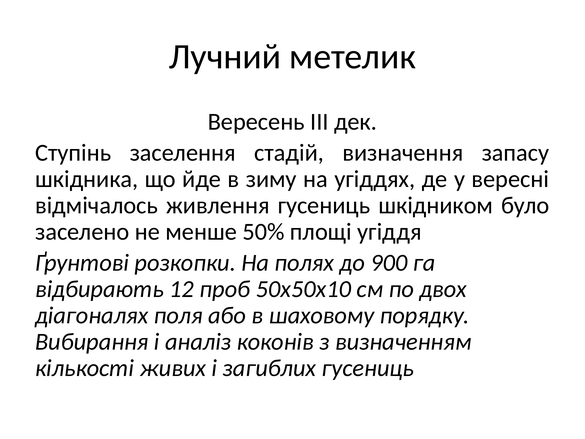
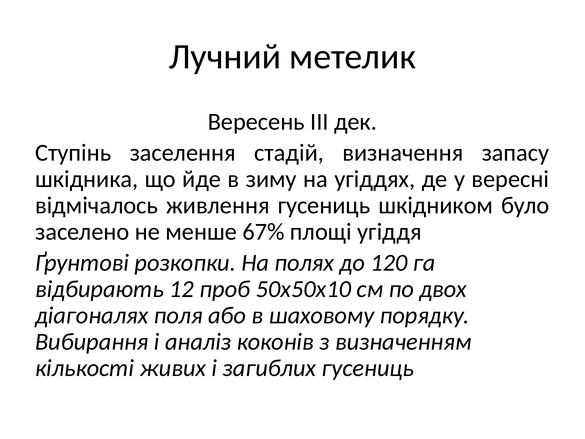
50%: 50% -> 67% (263, 232)
900: 900 -> 120 (389, 263)
